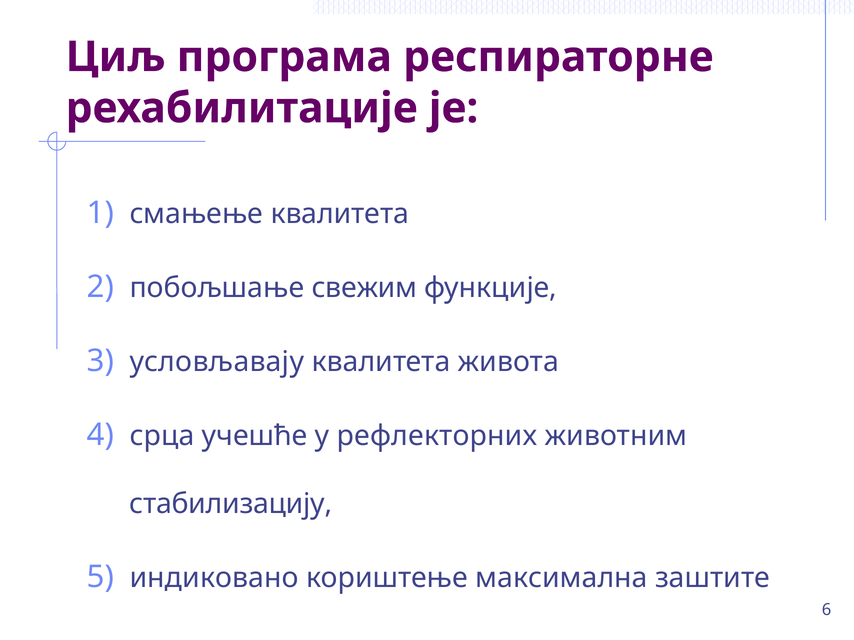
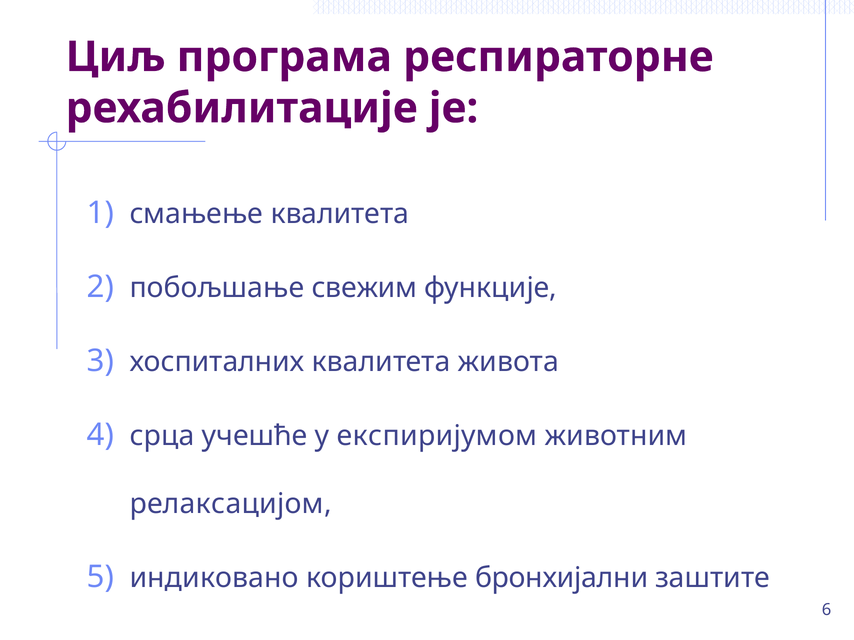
условљавају: условљавају -> хоспиталних (217, 362)
рефлекторних: рефлекторних -> експиријумом (437, 436)
стабилизацију: стабилизацију -> релаксацијом (231, 504)
максимална: максимална -> бронхијални (562, 578)
